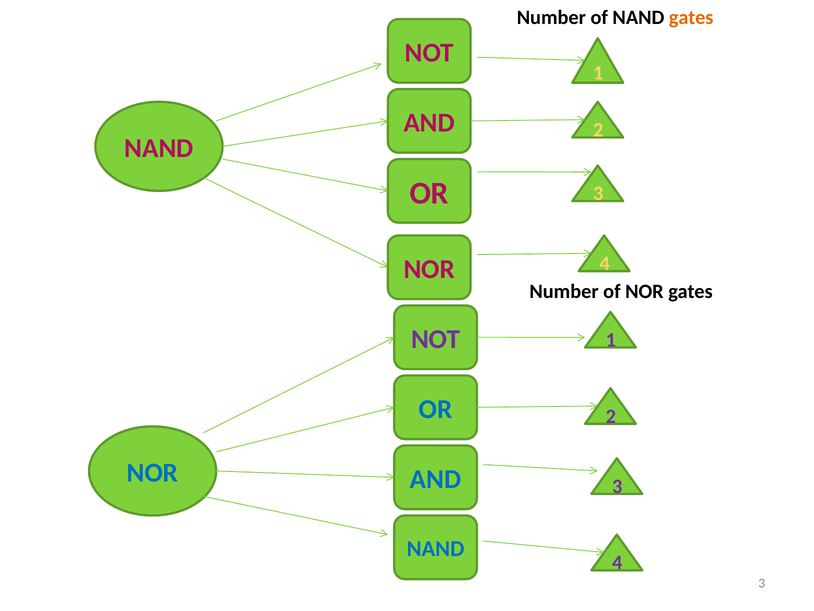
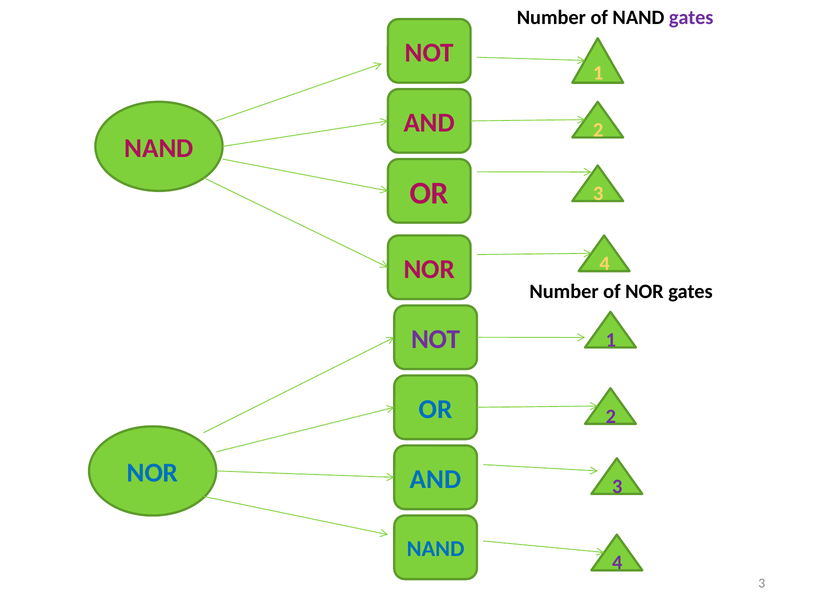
gates colour: orange -> purple (691, 18)
